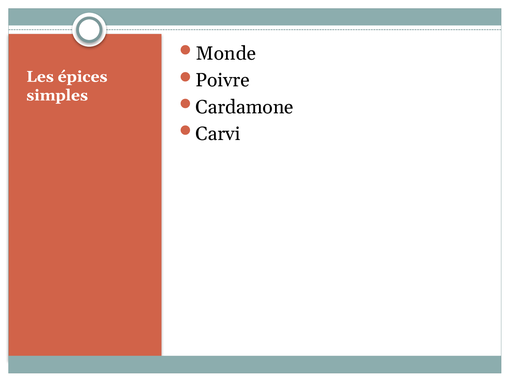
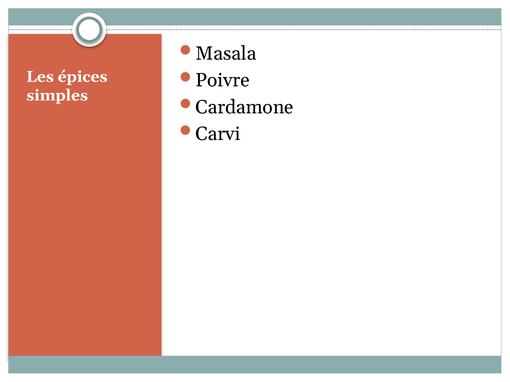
Monde: Monde -> Masala (226, 54)
